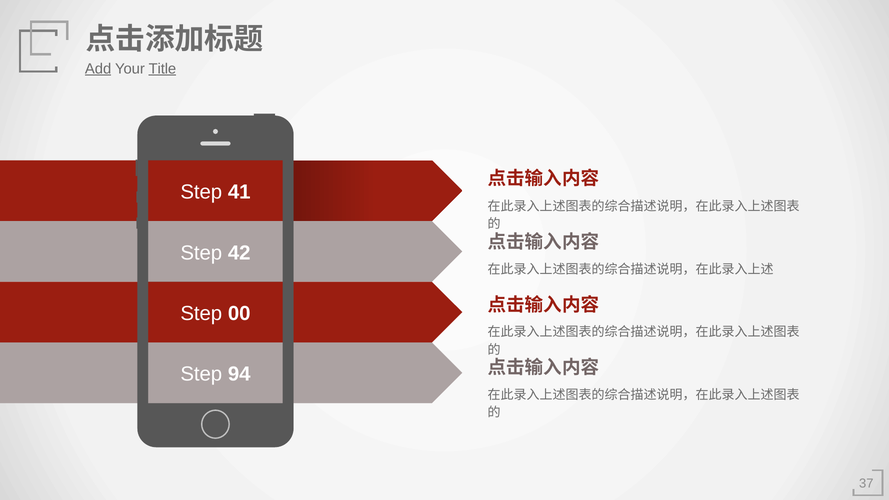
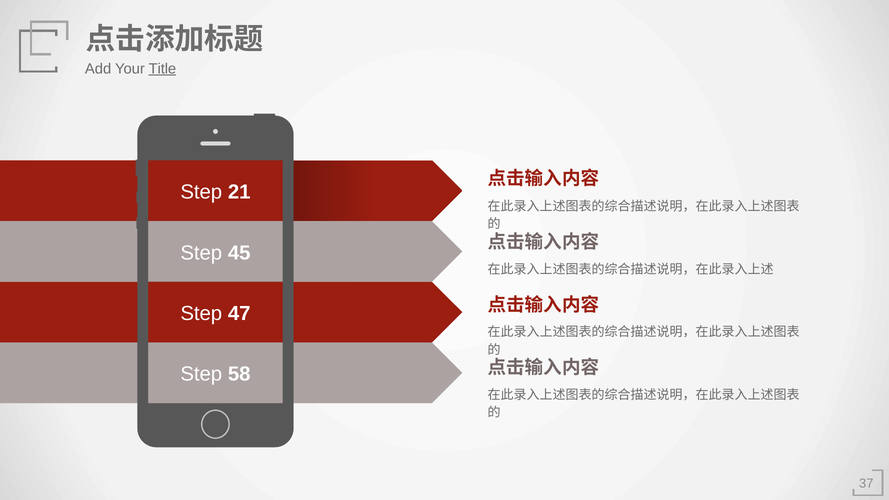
Add underline: present -> none (98, 69)
41: 41 -> 21 (239, 192)
42: 42 -> 45 (239, 253)
00: 00 -> 47 (239, 314)
94: 94 -> 58 (239, 374)
